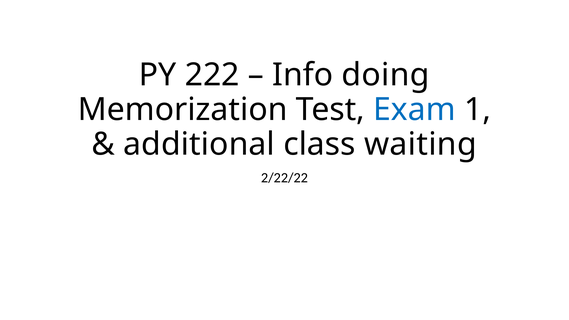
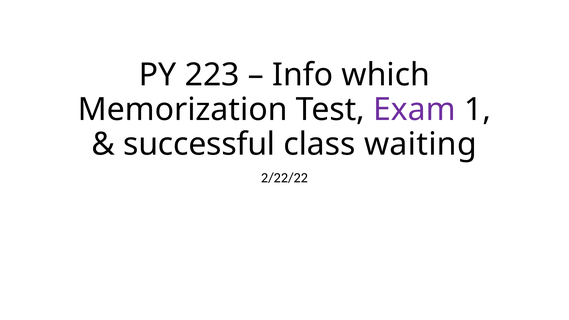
222: 222 -> 223 (212, 75)
doing: doing -> which (386, 75)
Exam colour: blue -> purple (414, 110)
additional: additional -> successful (199, 144)
